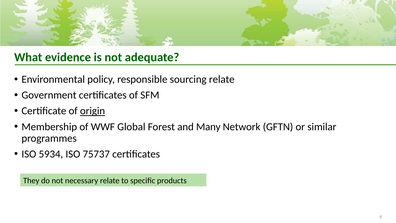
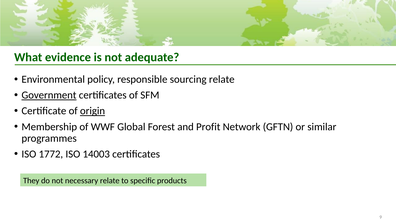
Government underline: none -> present (49, 95)
Many: Many -> Profit (208, 127)
5934: 5934 -> 1772 (51, 154)
75737: 75737 -> 14003 (96, 154)
